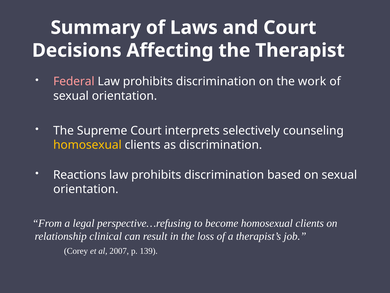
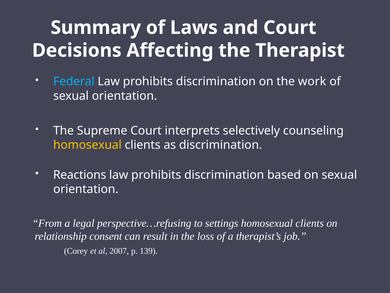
Federal colour: pink -> light blue (74, 81)
become: become -> settings (222, 223)
clinical: clinical -> consent (106, 236)
